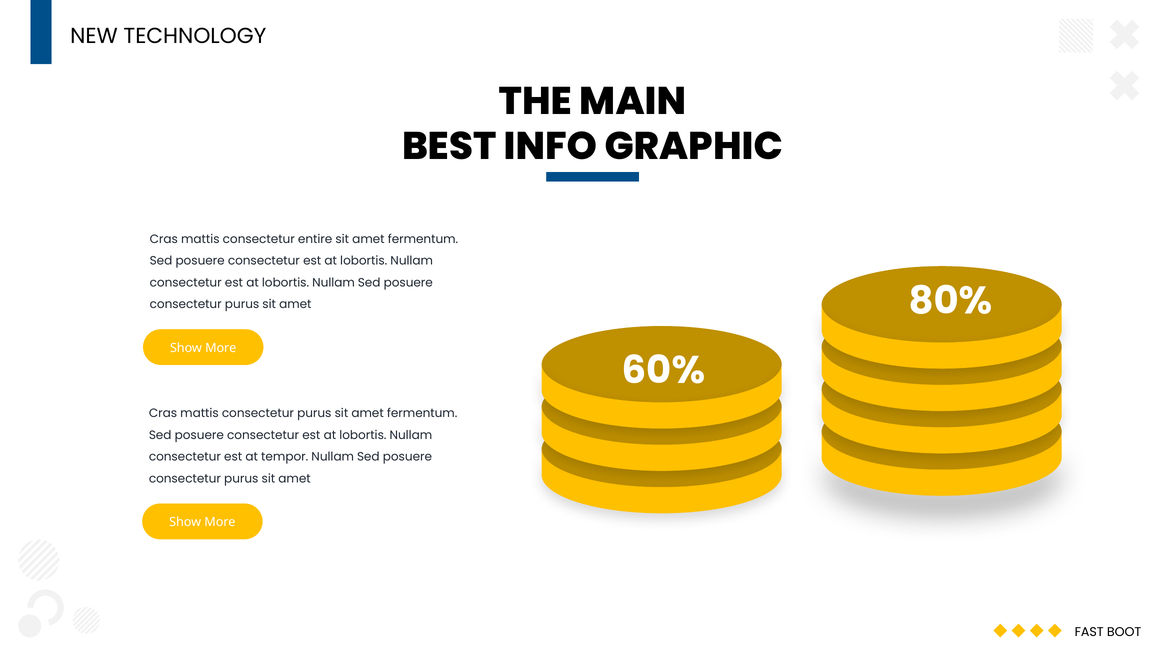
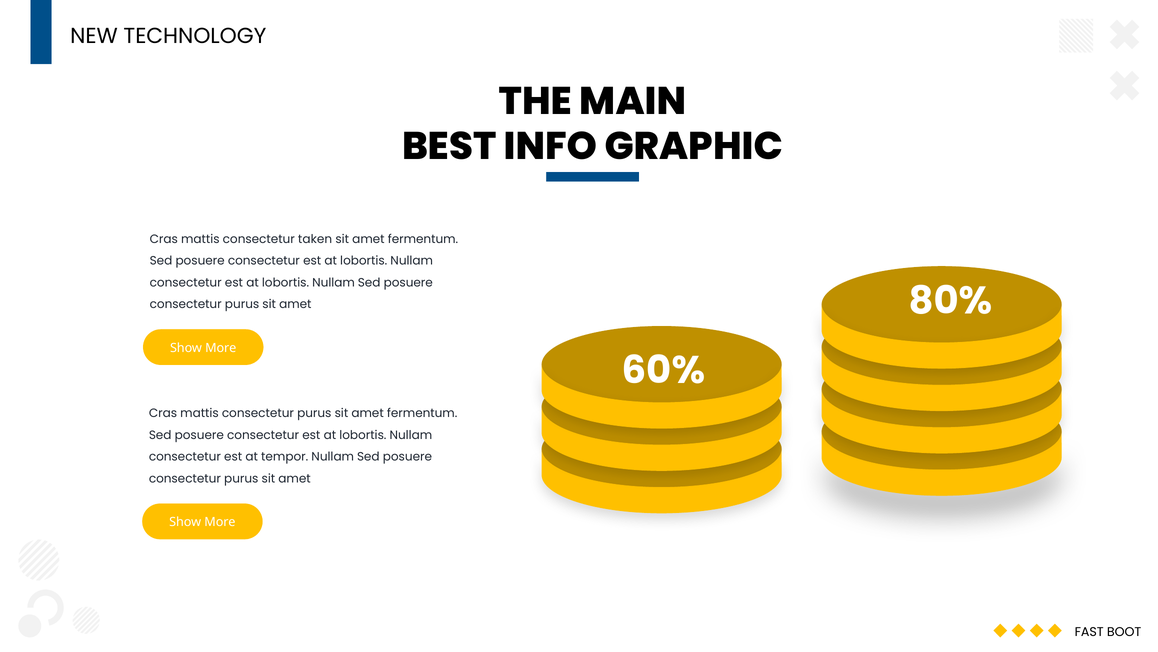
entire: entire -> taken (315, 239)
